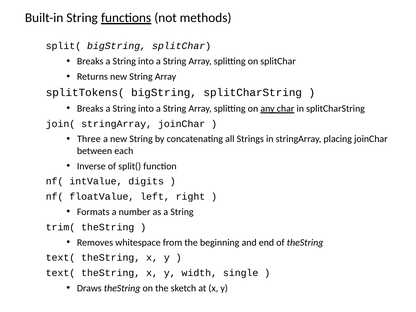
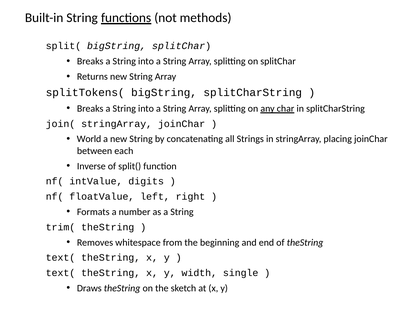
Three: Three -> World (89, 139)
